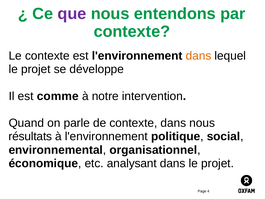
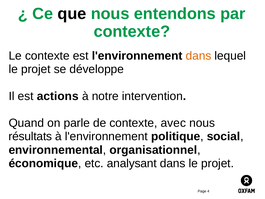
que colour: purple -> black (72, 14)
comme: comme -> actions (58, 96)
contexte dans: dans -> avec (173, 123)
